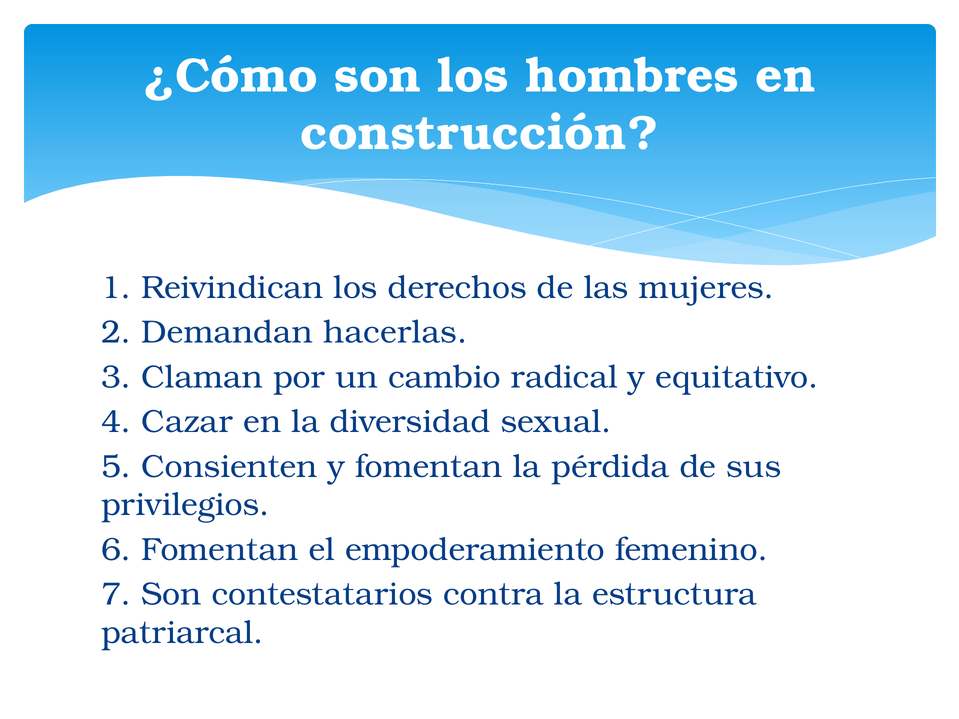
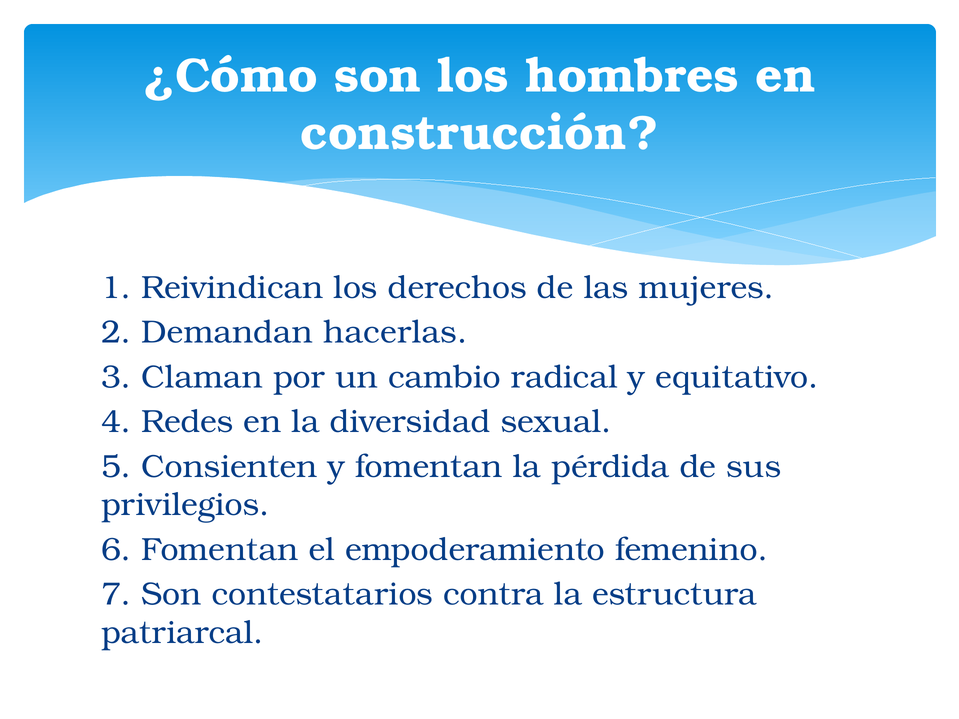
Cazar: Cazar -> Redes (187, 422)
